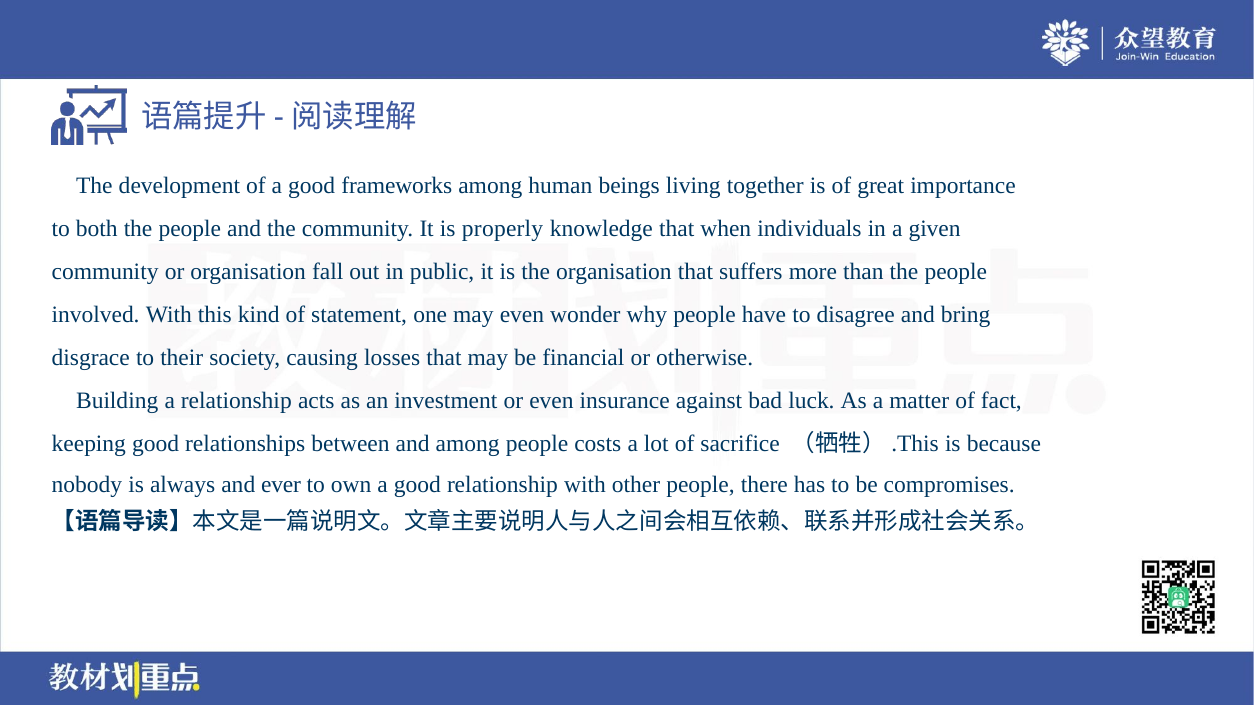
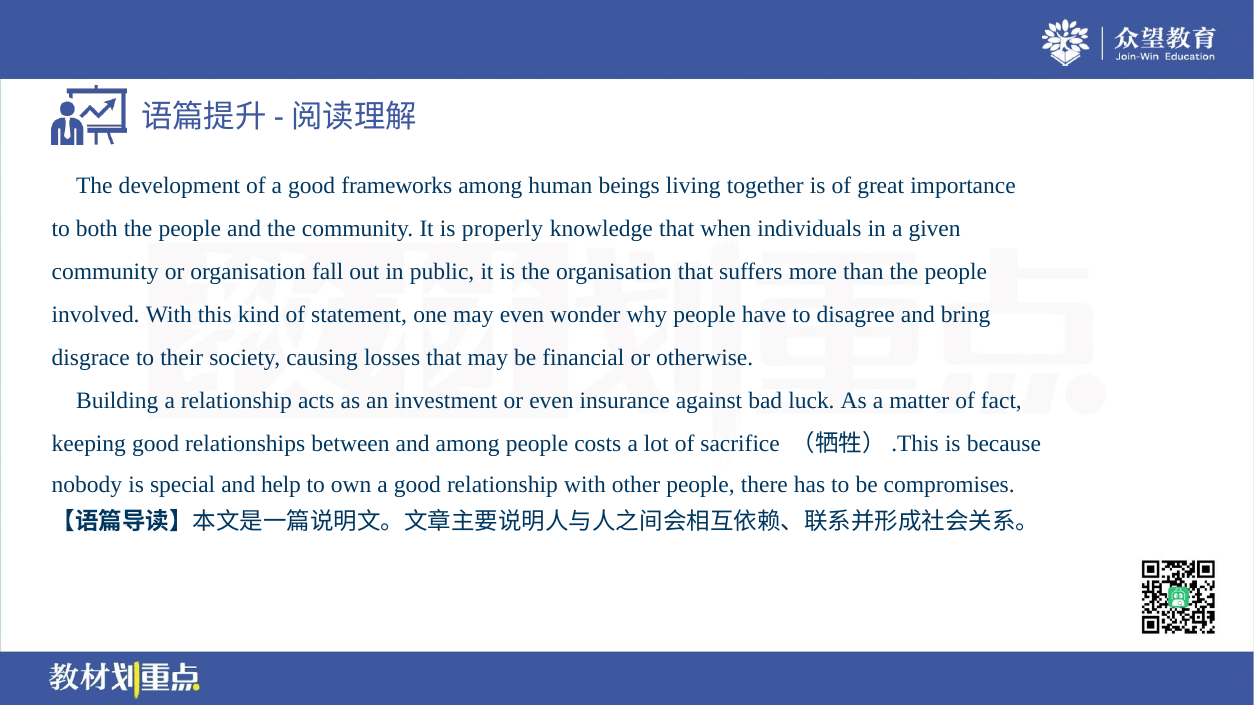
always: always -> special (183, 485)
ever: ever -> help (281, 485)
